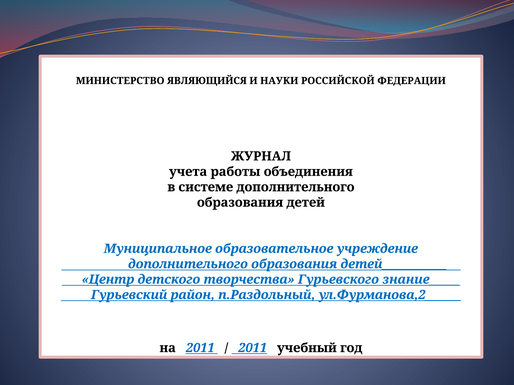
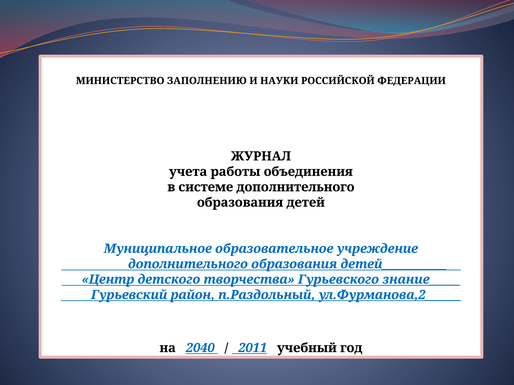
ЯВЛЯЮЩИЙСЯ: ЯВЛЯЮЩИЙСЯ -> ЗАПОЛНЕНИЮ (207, 81)
на 2011: 2011 -> 2040 (200, 348)
